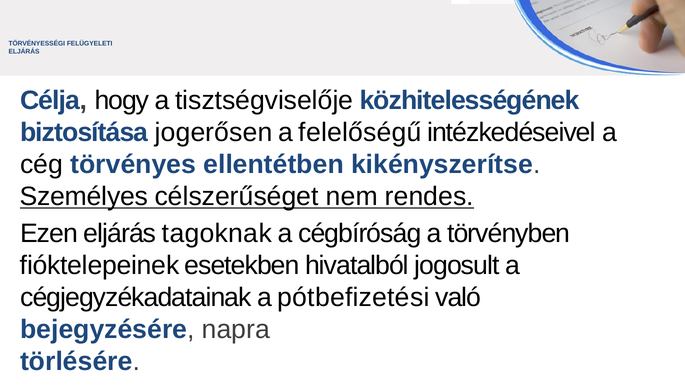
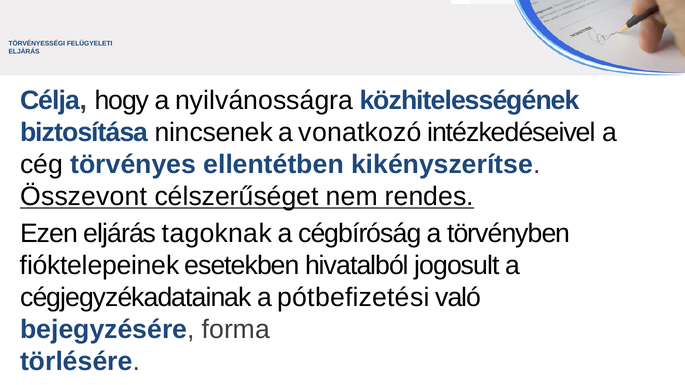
tisztségviselője: tisztségviselője -> nyilvánosságra (264, 101)
jogerősen: jogerősen -> nincsenek (214, 133)
felelőségű: felelőségű -> vonatkozó (360, 133)
Személyes: Személyes -> Összevont (84, 197)
napra: napra -> forma (236, 330)
